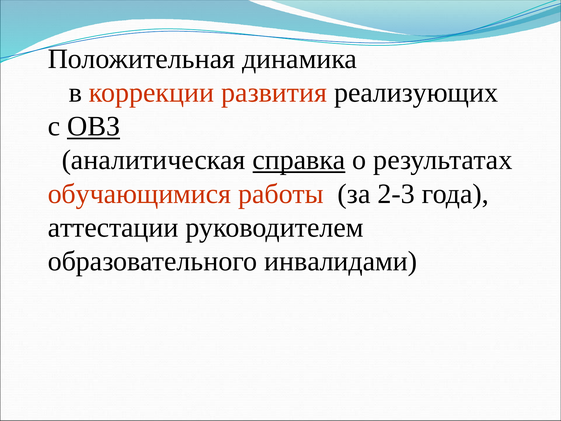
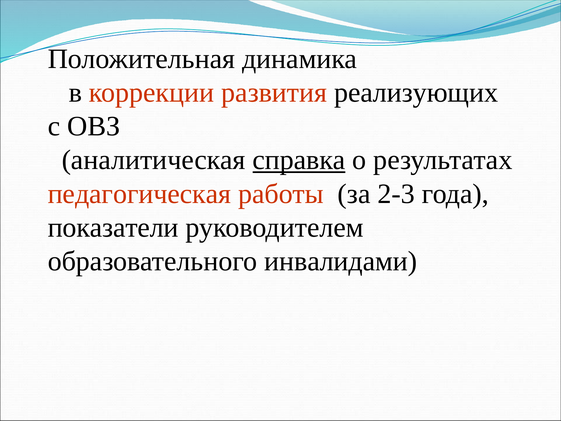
ОВЗ underline: present -> none (94, 126)
обучающимися: обучающимися -> педагогическая (139, 194)
аттестации: аттестации -> показатели (113, 227)
